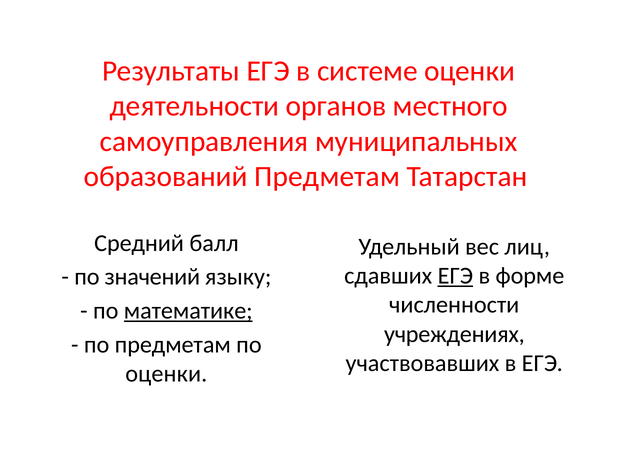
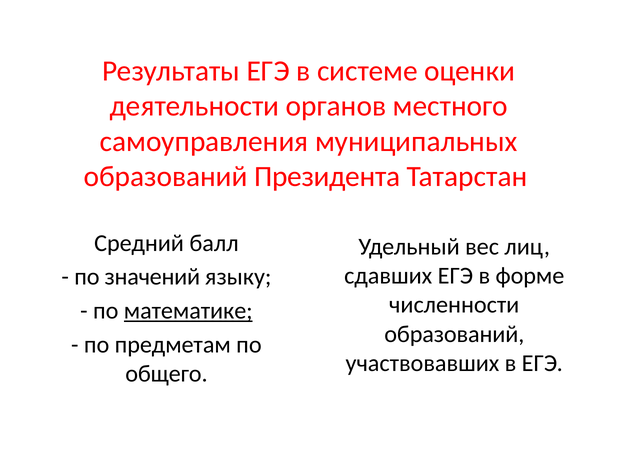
образований Предметам: Предметам -> Президента (327, 177)
ЕГЭ underline: present -> none (455, 276)
учреждениях: учреждениях -> образований (454, 334)
оценки: оценки -> общего (166, 374)
